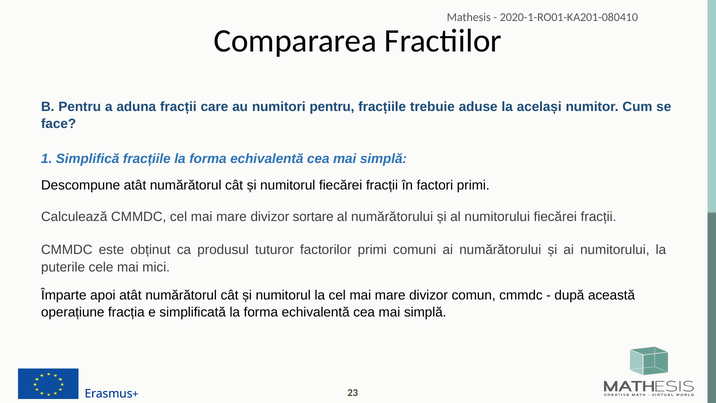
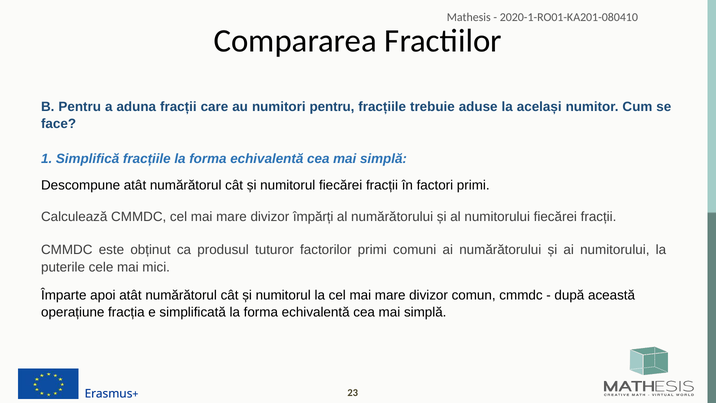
sortare: sortare -> împărți (313, 216)
